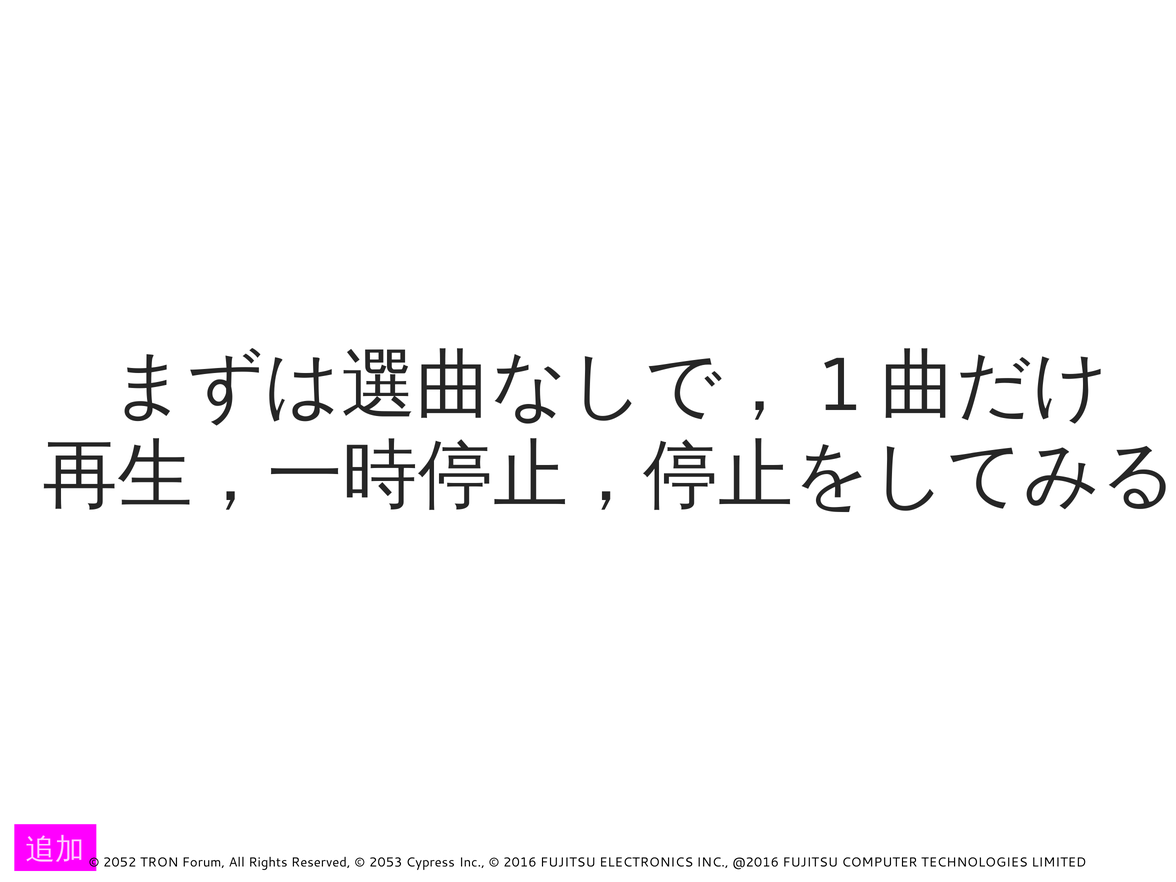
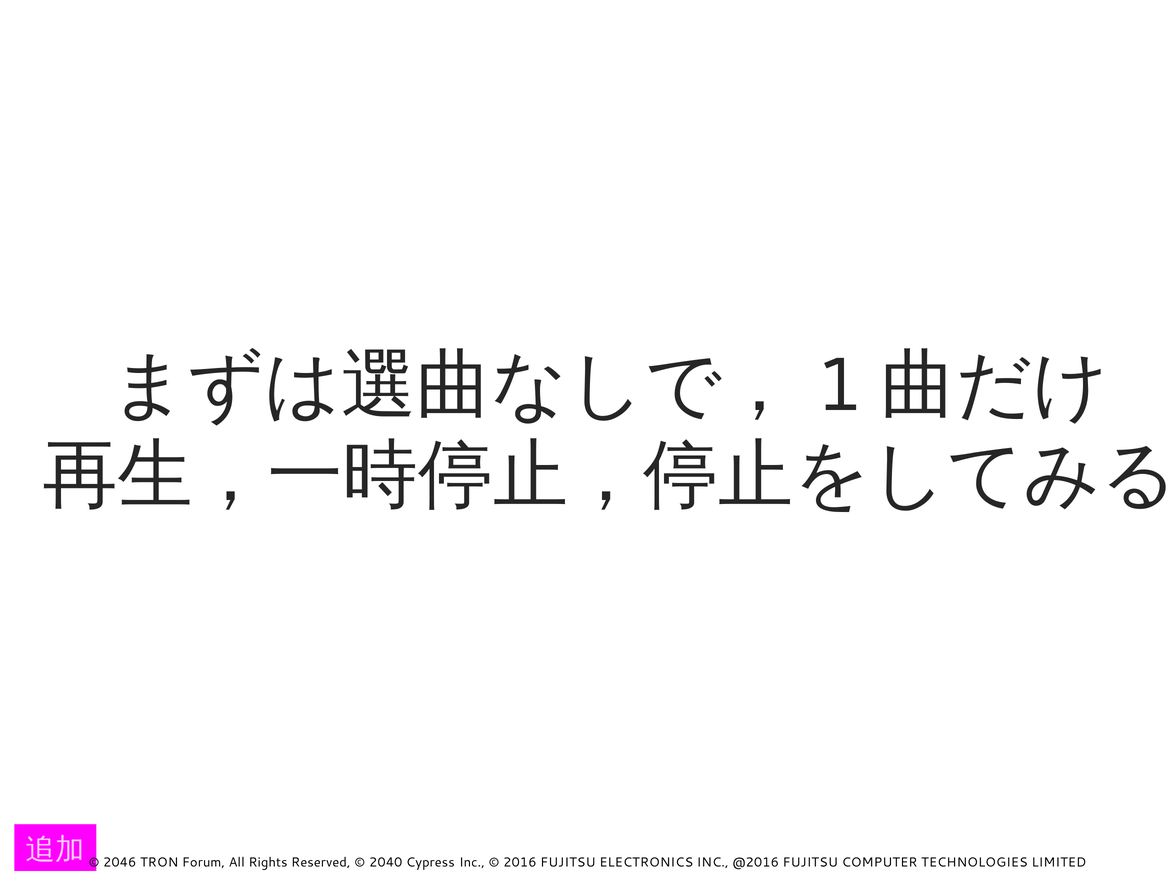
2052: 2052 -> 2046 (120, 862)
2053: 2053 -> 2040 (386, 862)
